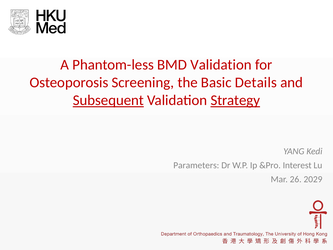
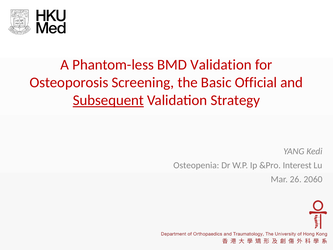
Details: Details -> Official (256, 82)
Strategy underline: present -> none (235, 100)
Parameters: Parameters -> Osteopenia (196, 165)
2029: 2029 -> 2060 (313, 179)
